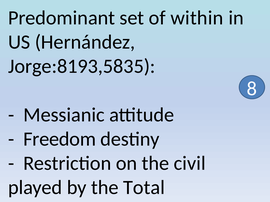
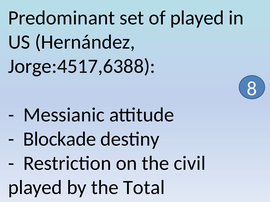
of within: within -> played (197, 18)
Jorge:8193,5835: Jorge:8193,5835 -> Jorge:4517,6388 (82, 66)
Freedom: Freedom -> Blockade (60, 139)
